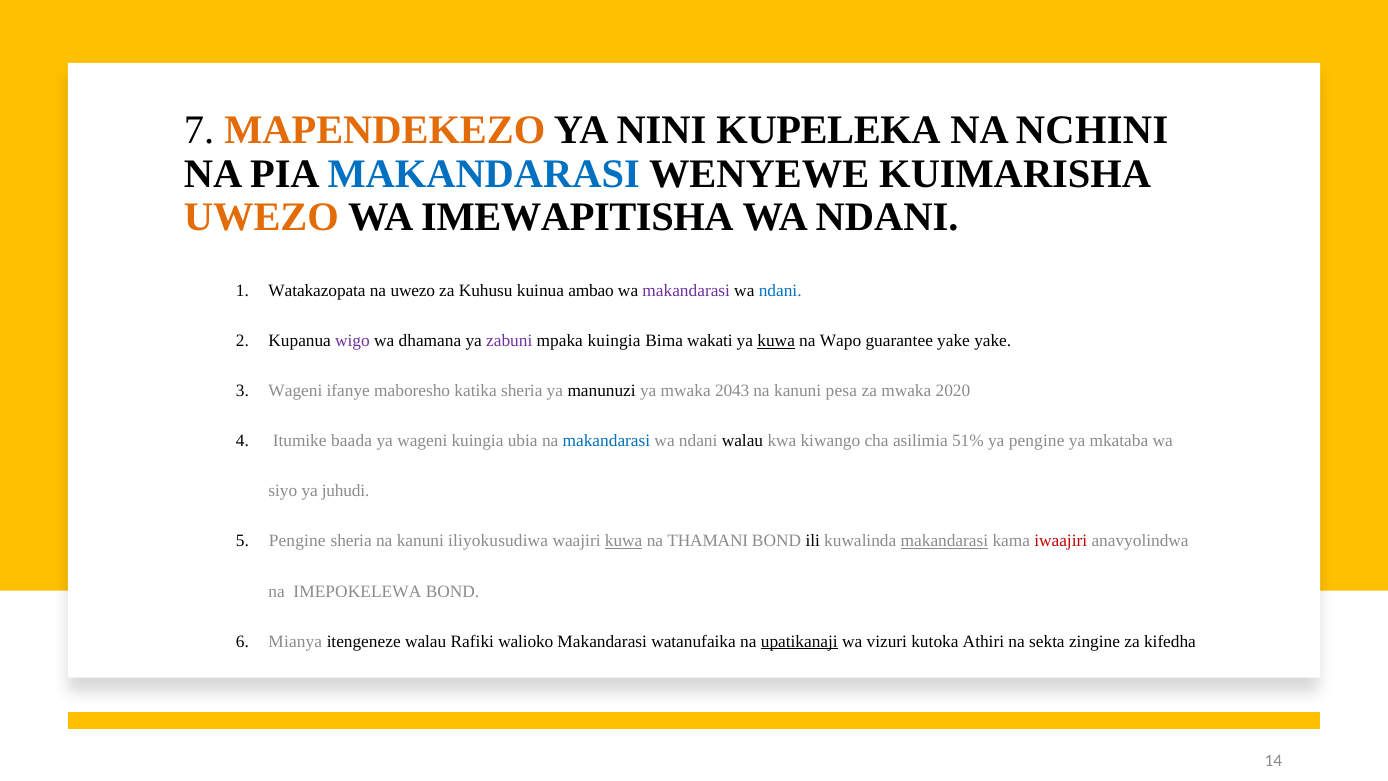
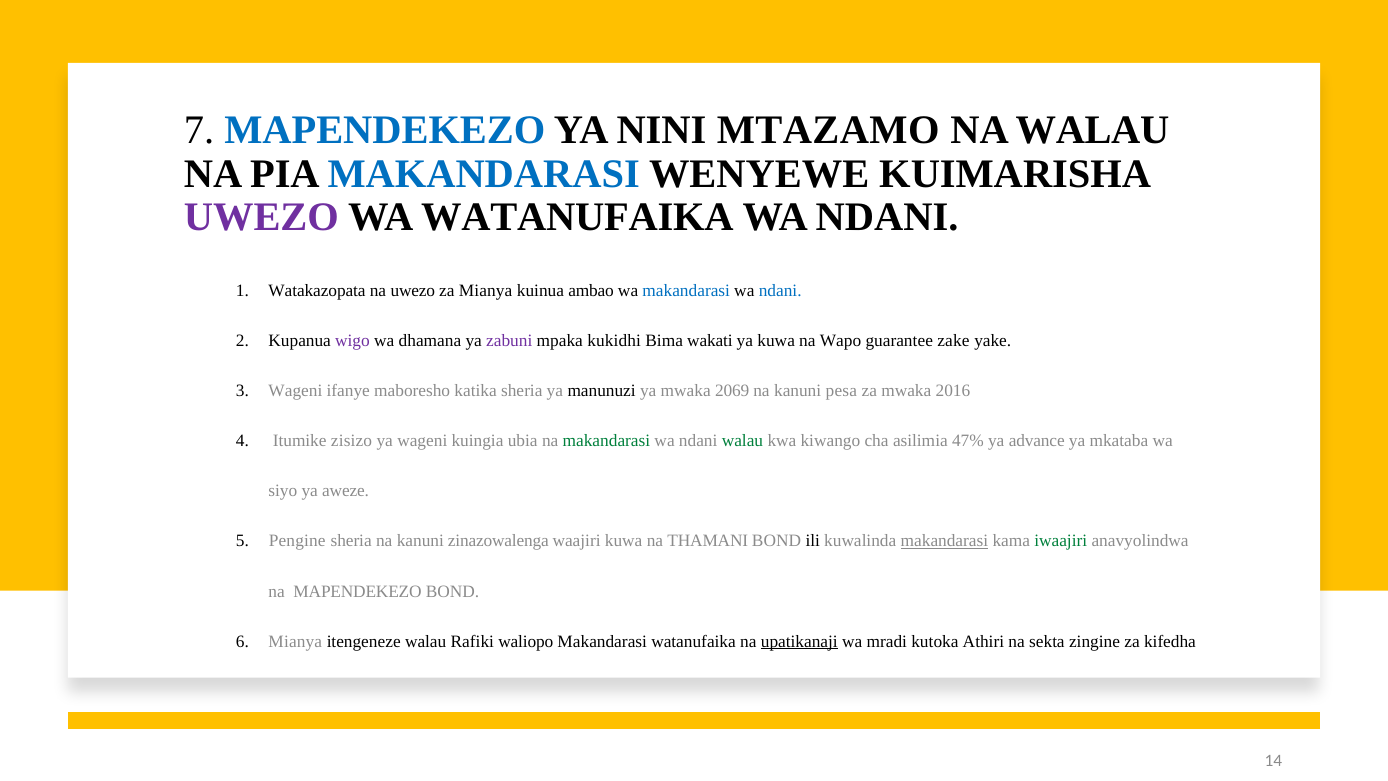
MAPENDEKEZO colour: orange -> blue (385, 130)
KUPELEKA: KUPELEKA -> MTAZAMO (828, 130)
NA NCHINI: NCHINI -> WALAU (1092, 130)
UWEZO colour: orange -> purple (261, 217)
WA IMEWAPITISHA: IMEWAPITISHA -> WATANUFAIKA (577, 217)
za Kuhusu: Kuhusu -> Mianya (486, 291)
makandarasi colour: purple -> blue (686, 291)
mpaka kuingia: kuingia -> kukidhi (614, 341)
kuwa underline: present -> none (776, 341)
guarantee yake: yake -> zake (953, 341)
2043: 2043 -> 2069 (732, 391)
2020: 2020 -> 2016 (953, 391)
baada: baada -> zisizo (352, 441)
makandarasi colour: blue -> green (606, 441)
walau colour: black -> green (742, 441)
51%: 51% -> 47% (968, 441)
ya pengine: pengine -> advance (1037, 441)
juhudi: juhudi -> aweze (346, 491)
iliyokusudiwa: iliyokusudiwa -> zinazowalenga (498, 541)
kuwa underline: present -> none (624, 541)
iwaajiri colour: red -> green (1061, 541)
na IMEPOKELEWA: IMEPOKELEWA -> MAPENDEKEZO (358, 591)
walioko: walioko -> waliopo (526, 641)
vizuri: vizuri -> mradi (887, 641)
